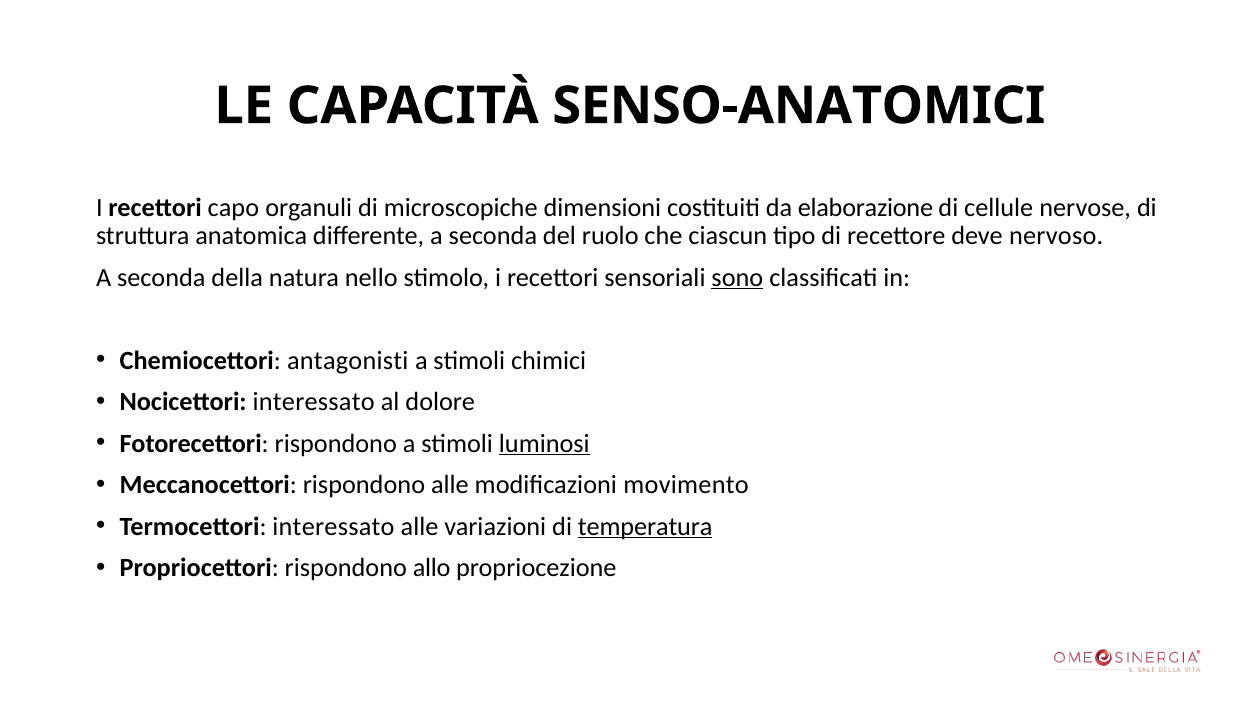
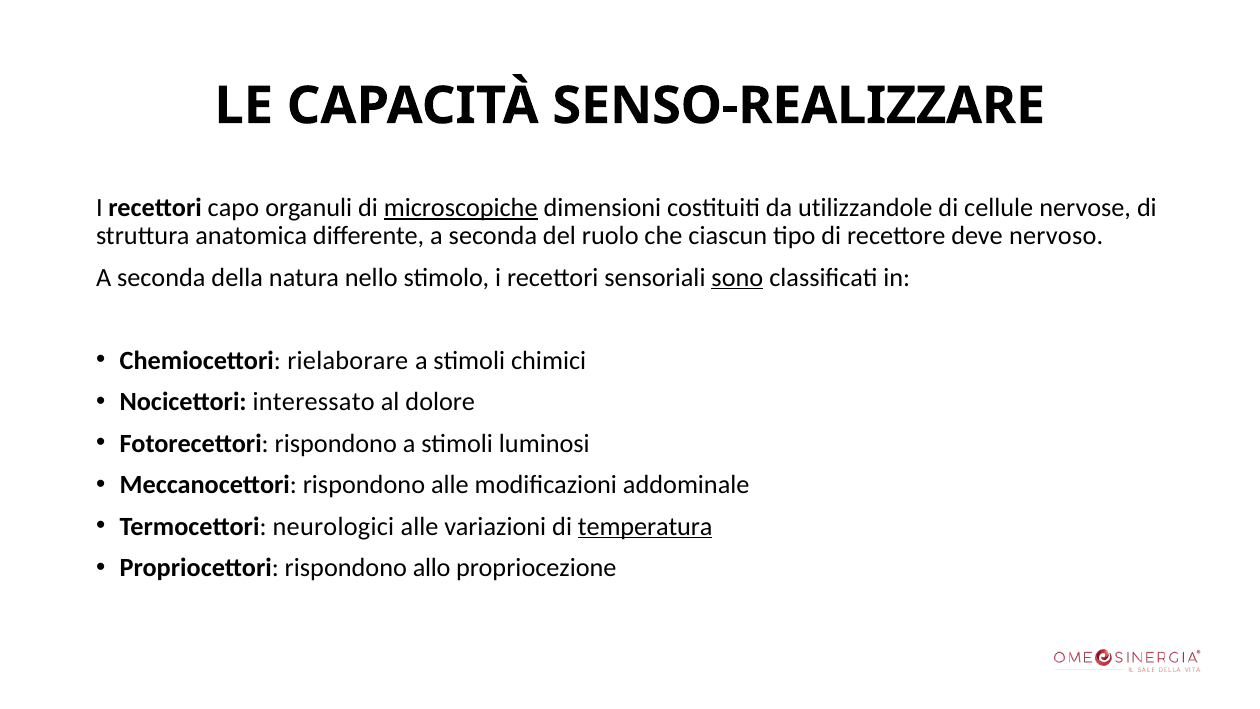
SENSO-ANATOMICI: SENSO-ANATOMICI -> SENSO-REALIZZARE (799, 106)
microscopiche underline: none -> present (461, 207)
elaborazione: elaborazione -> utilizzandole (865, 207)
antagonisti: antagonisti -> rielaborare (348, 360)
luminosi underline: present -> none (544, 443)
movimento: movimento -> addominale (686, 485)
Termocettori interessato: interessato -> neurologici (333, 526)
